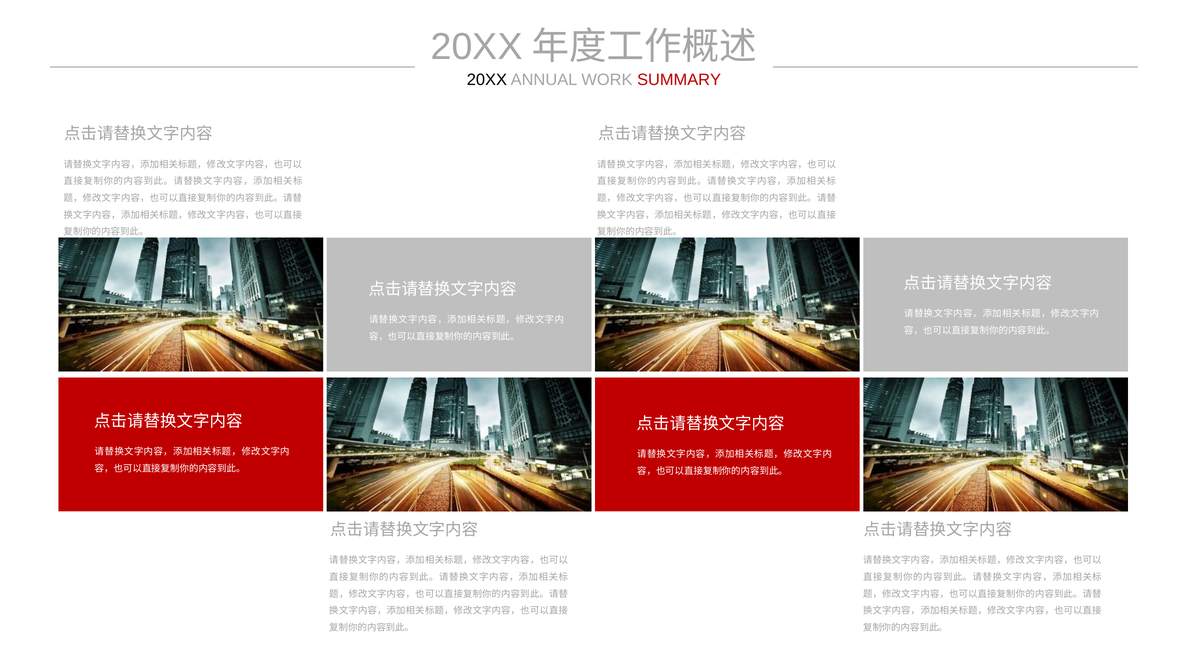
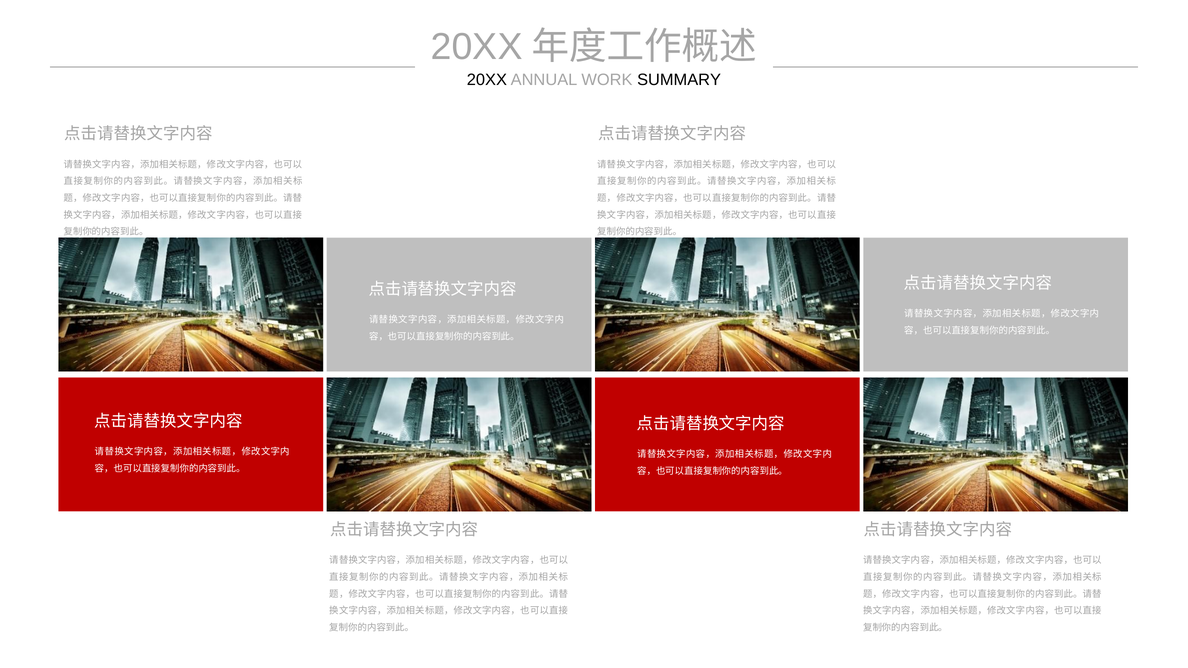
SUMMARY colour: red -> black (679, 80)
